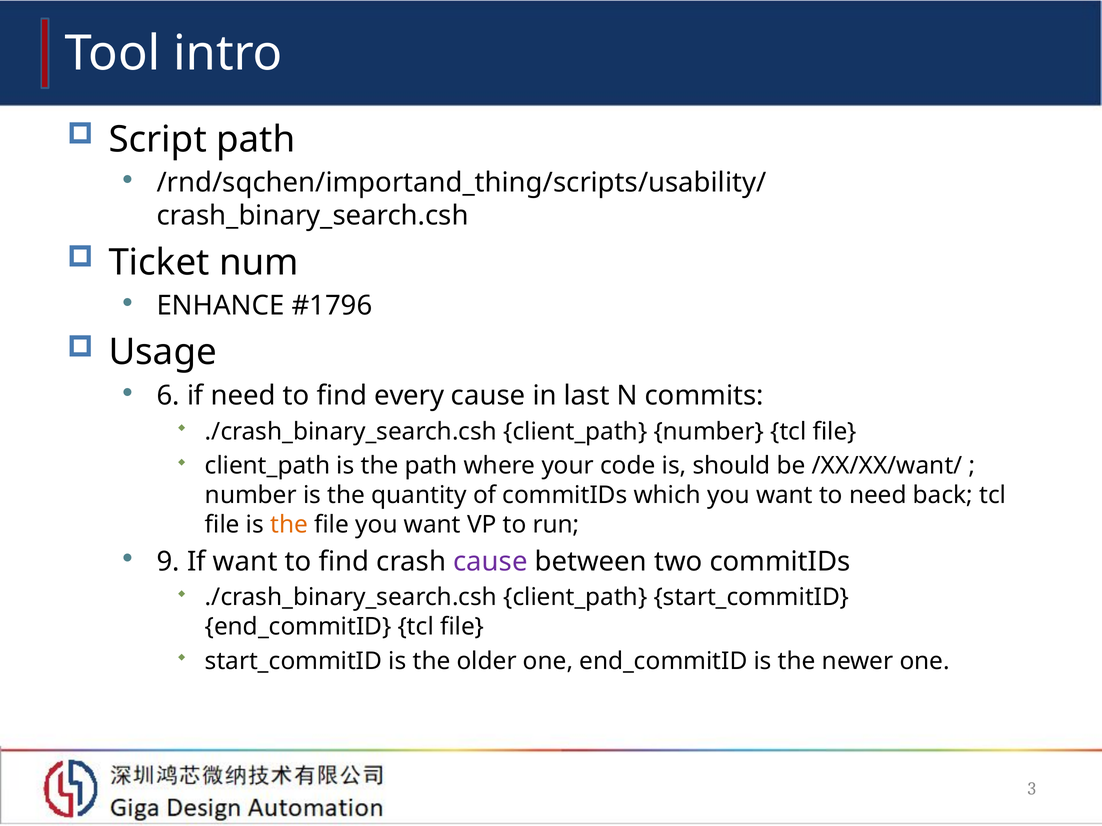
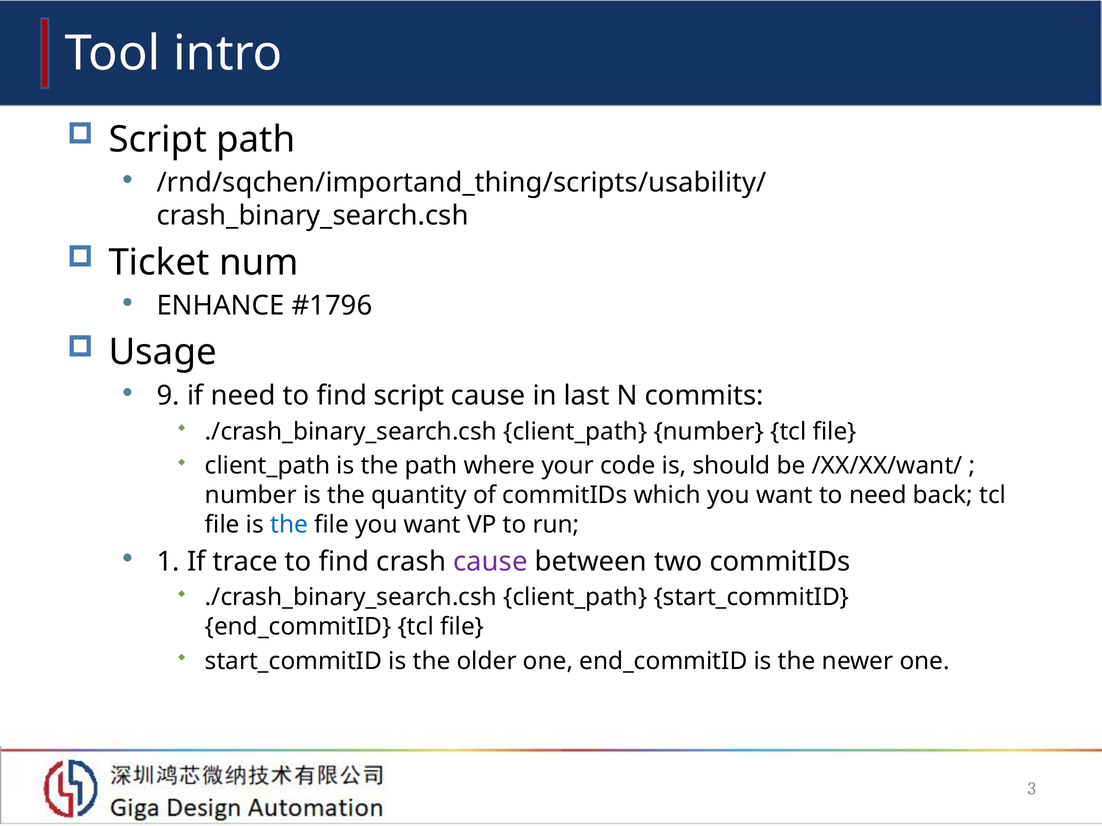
6: 6 -> 9 (168, 396)
find every: every -> script (409, 396)
the colour: orange -> blue (289, 525)
9: 9 -> 1 (168, 562)
If want: want -> trace (245, 562)
